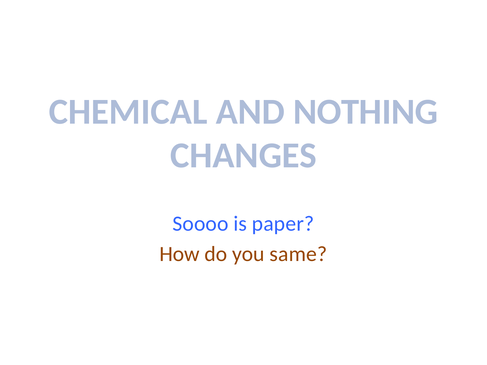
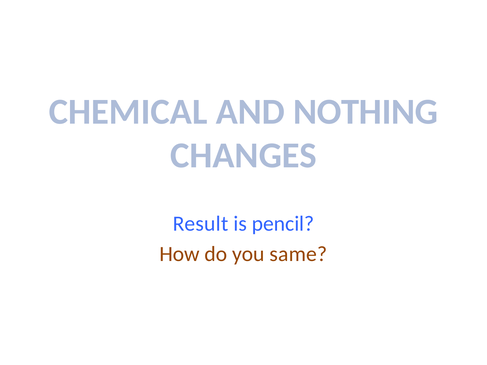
Soooo: Soooo -> Result (200, 224)
paper: paper -> pencil (283, 224)
